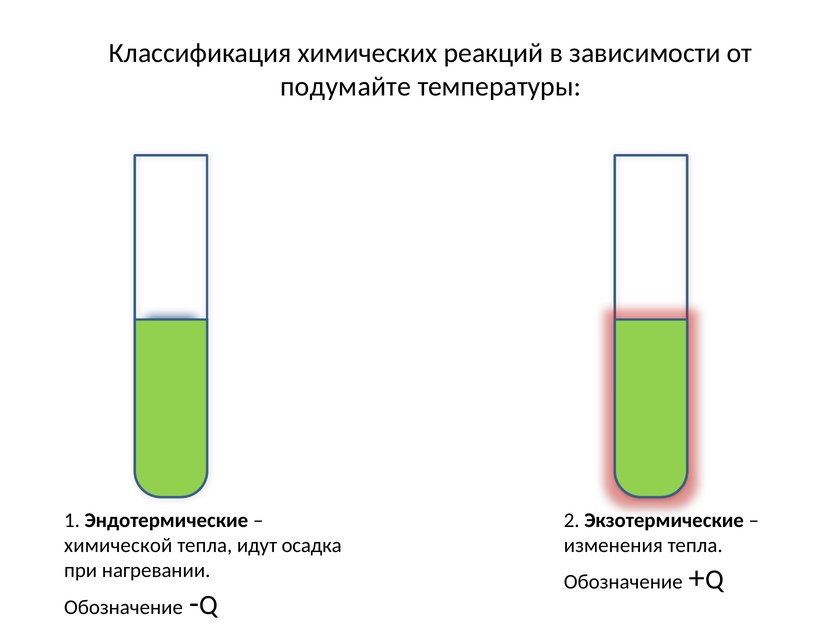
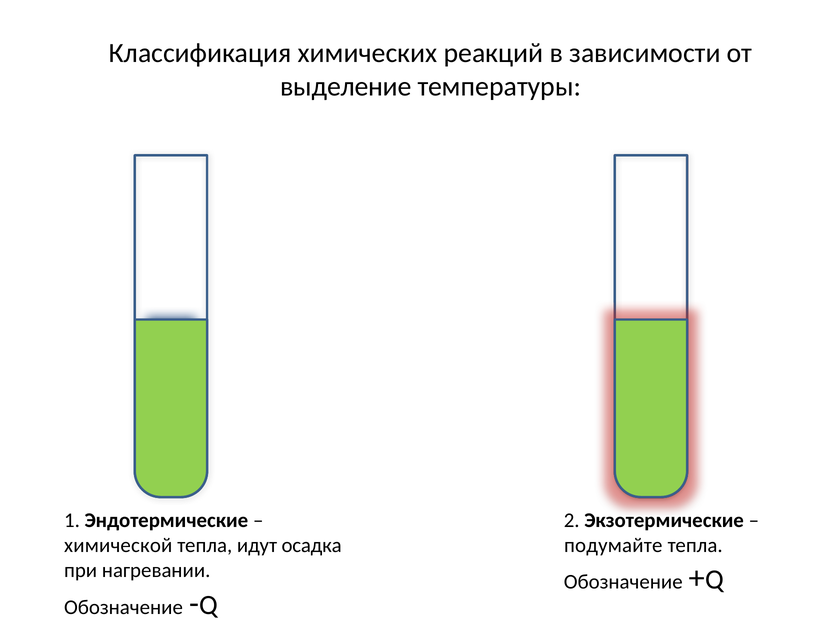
подумайте: подумайте -> выделение (346, 87)
изменения: изменения -> подумайте (613, 546)
